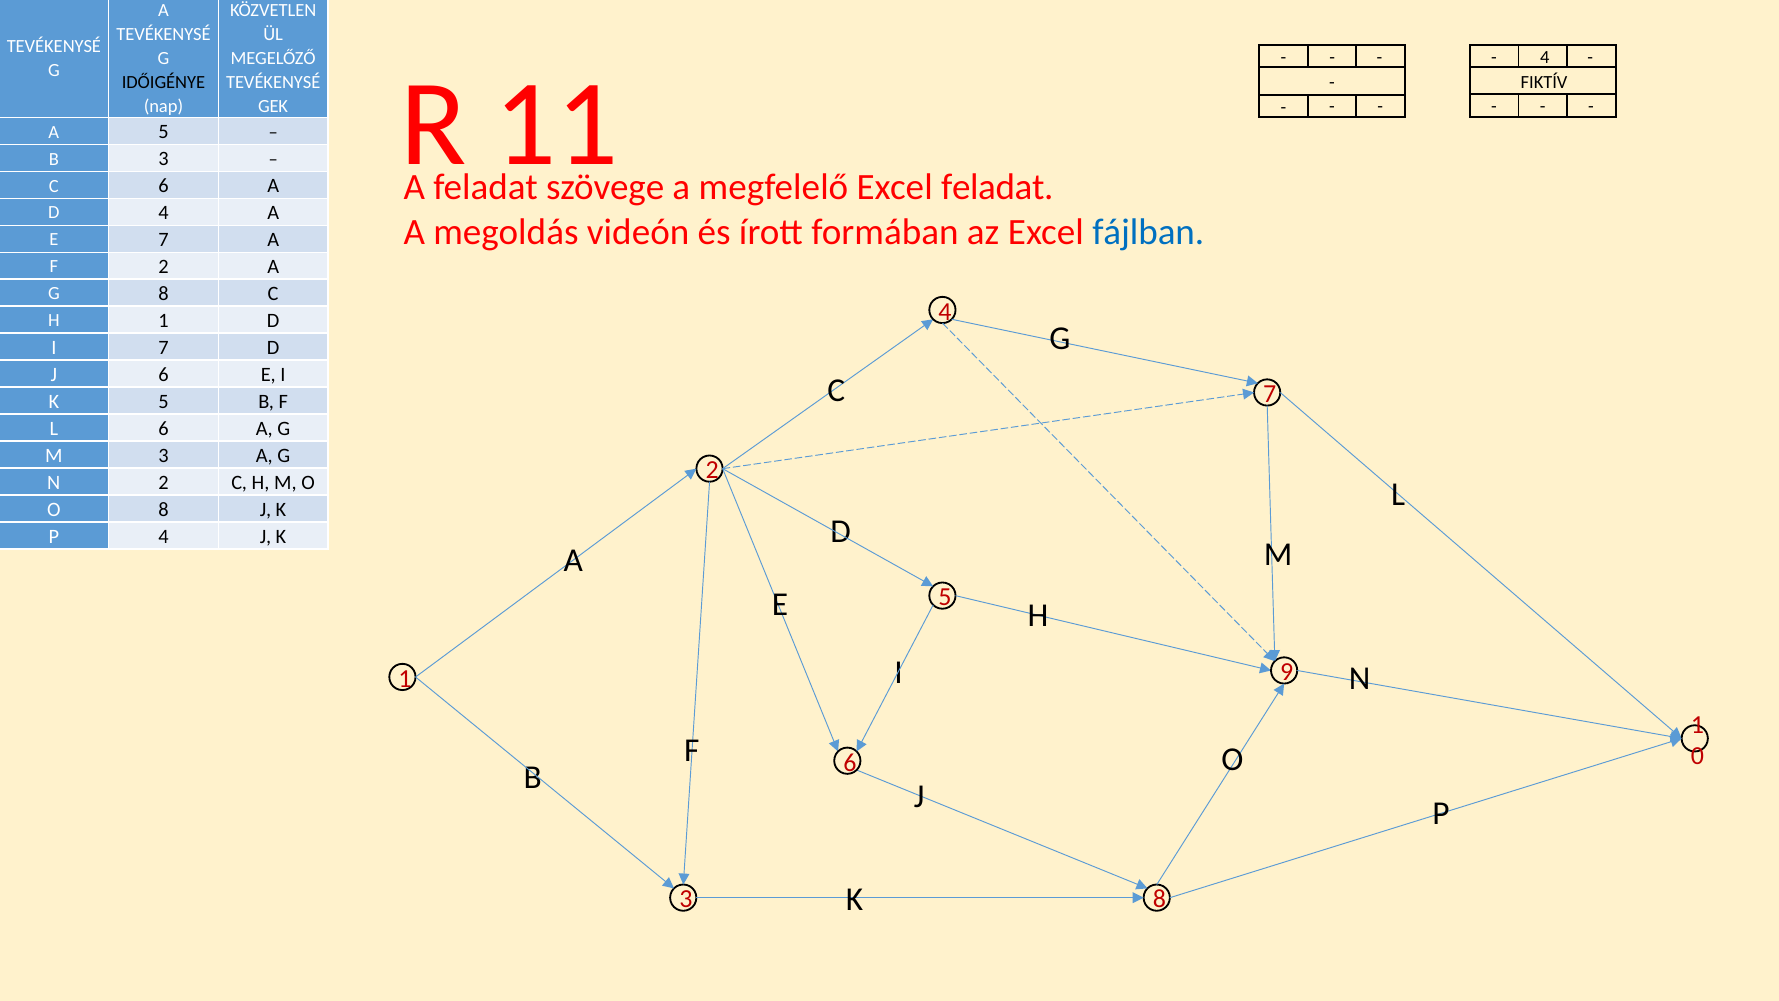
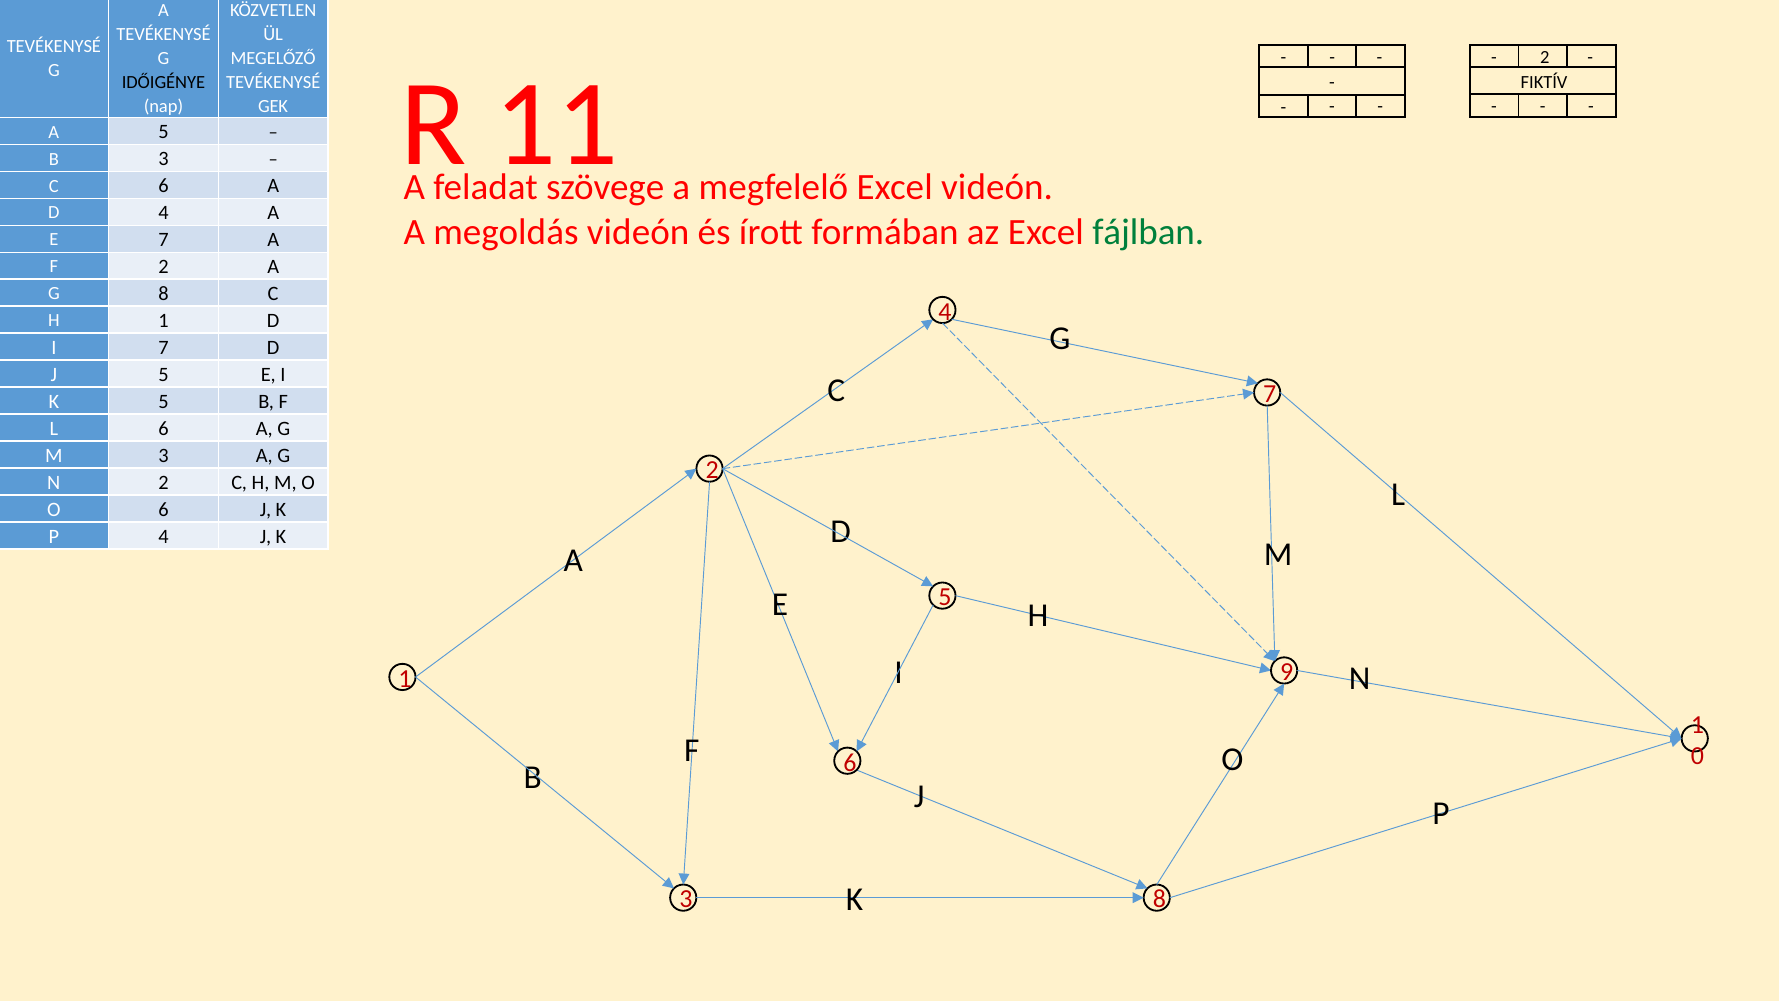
4: 4 -> 2 (1545, 57)
Excel feladat: feladat -> videón (997, 188)
fájlban colour: blue -> green (1148, 232)
J 6: 6 -> 5 (164, 375)
O 8: 8 -> 6 (164, 509)
